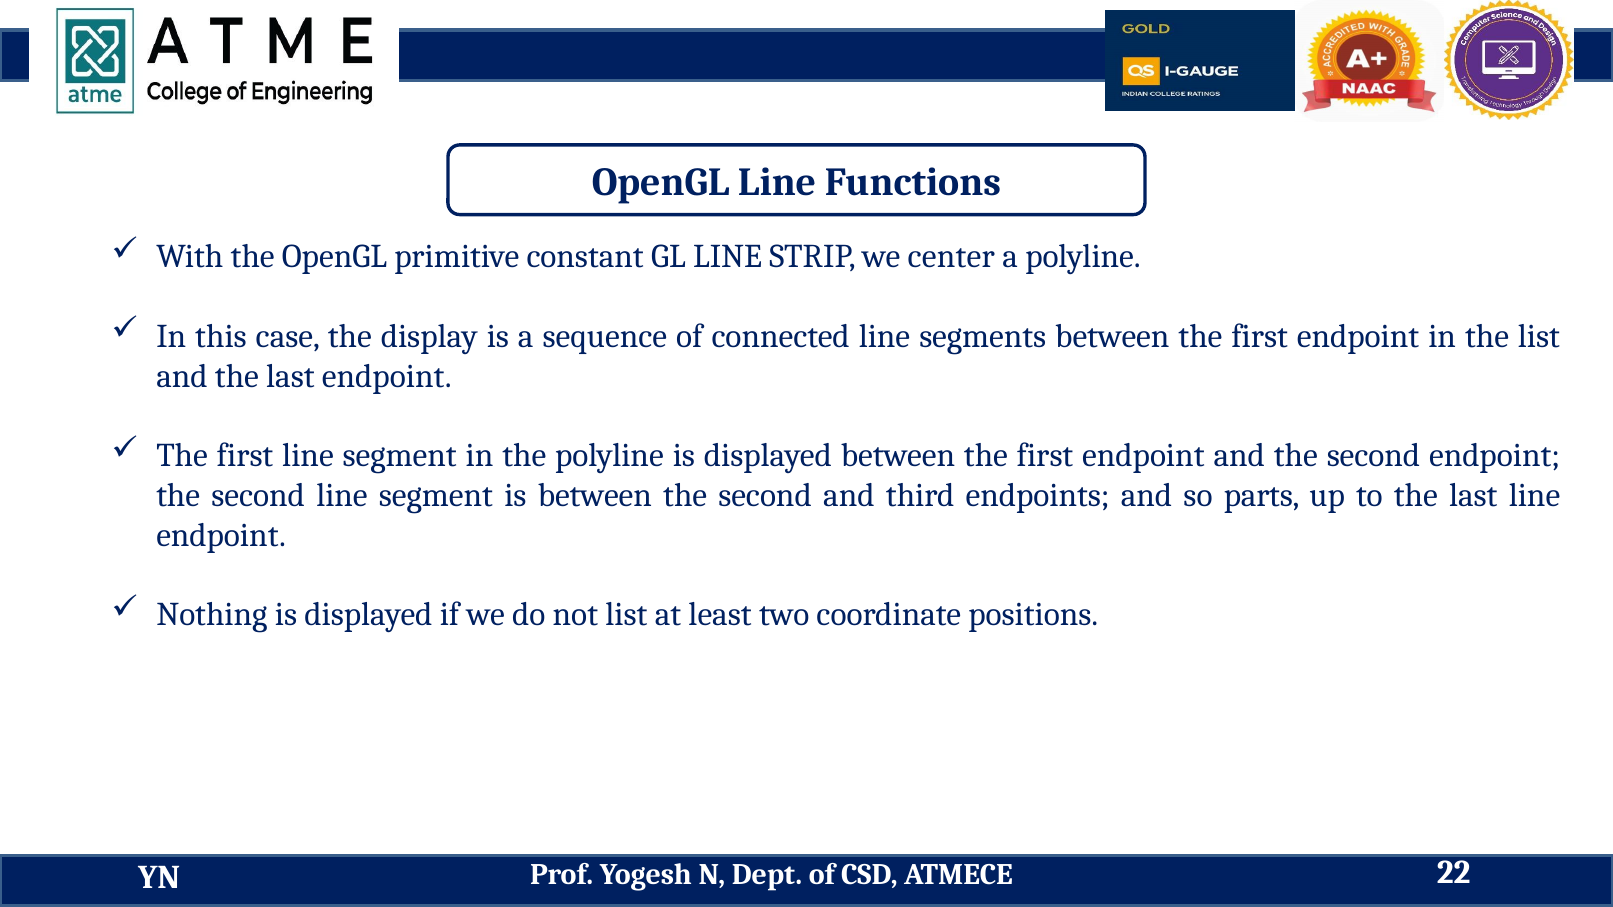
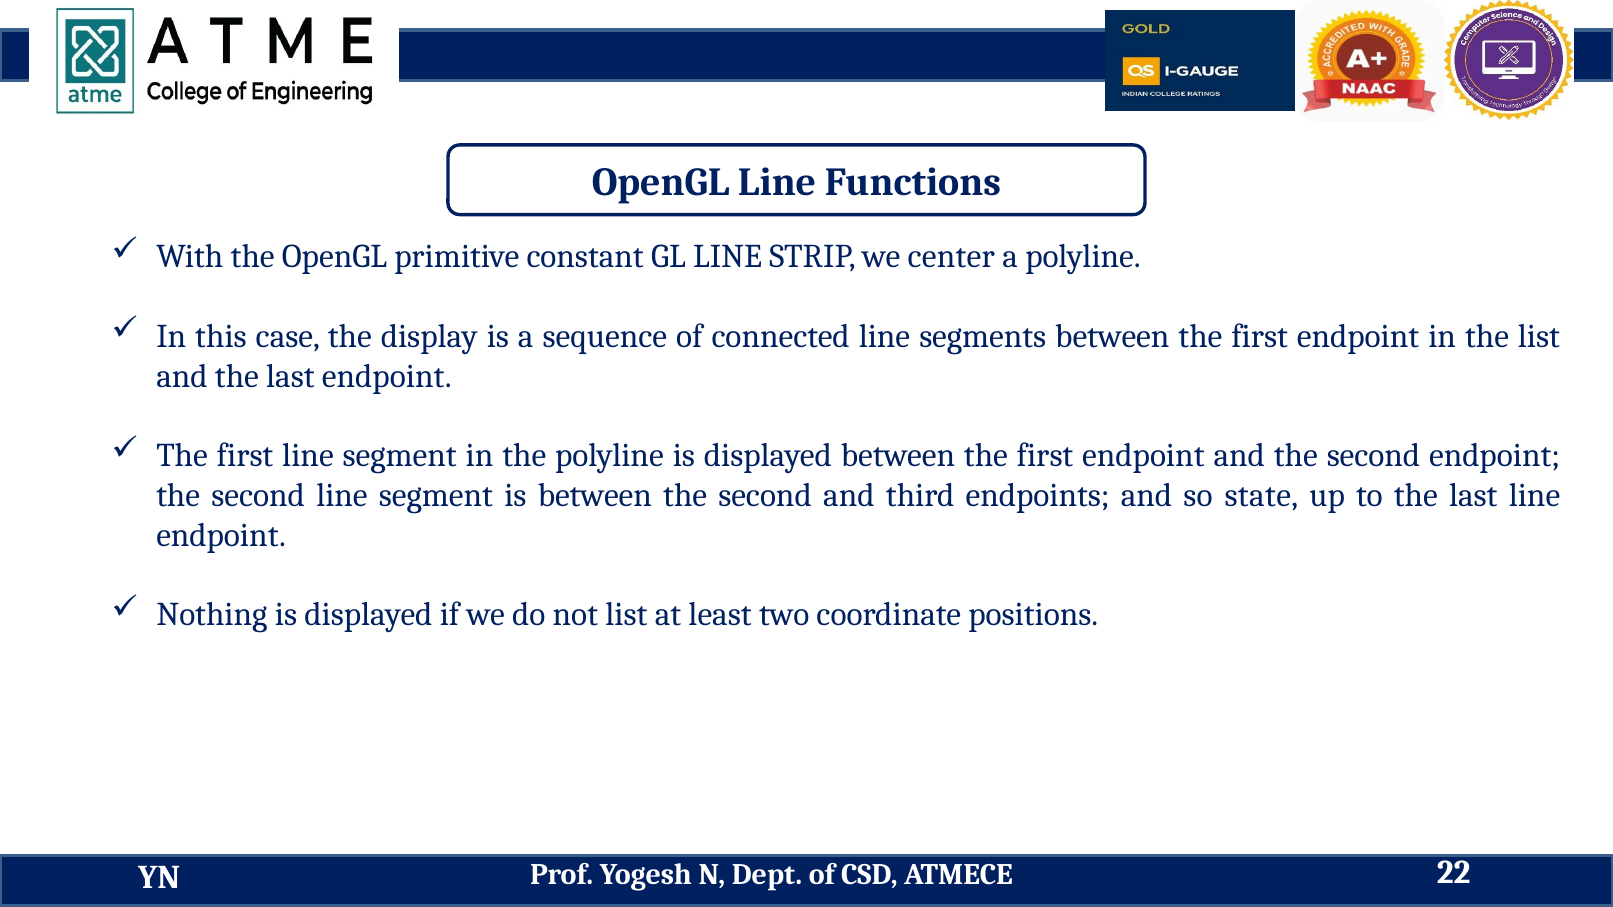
parts: parts -> state (1261, 496)
